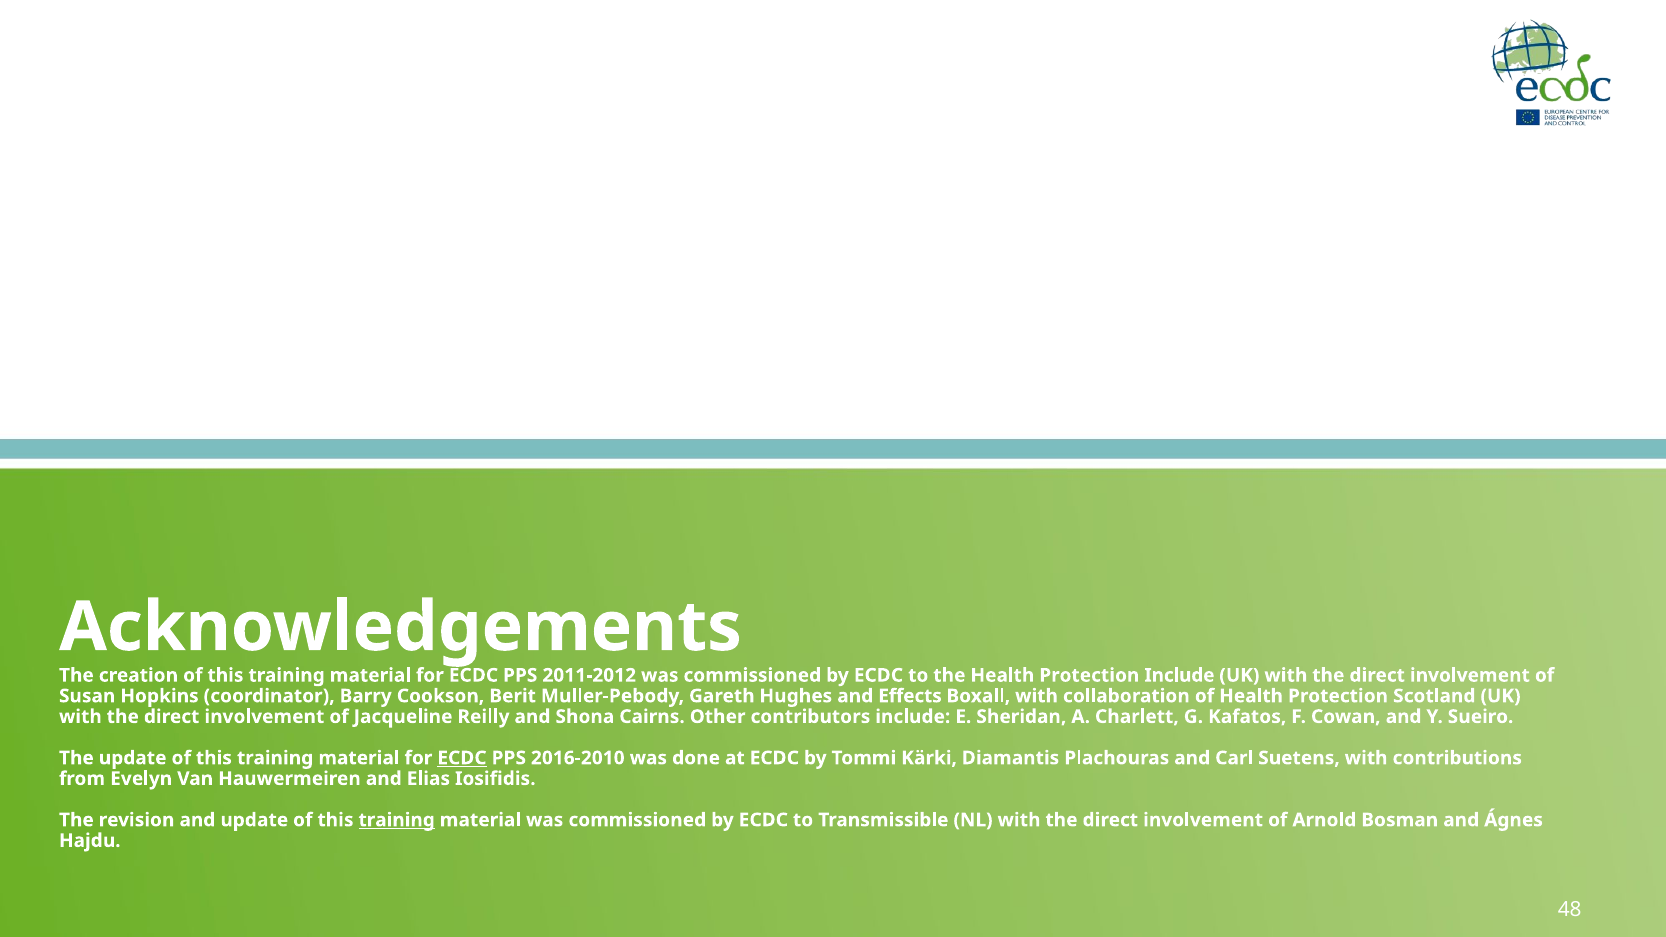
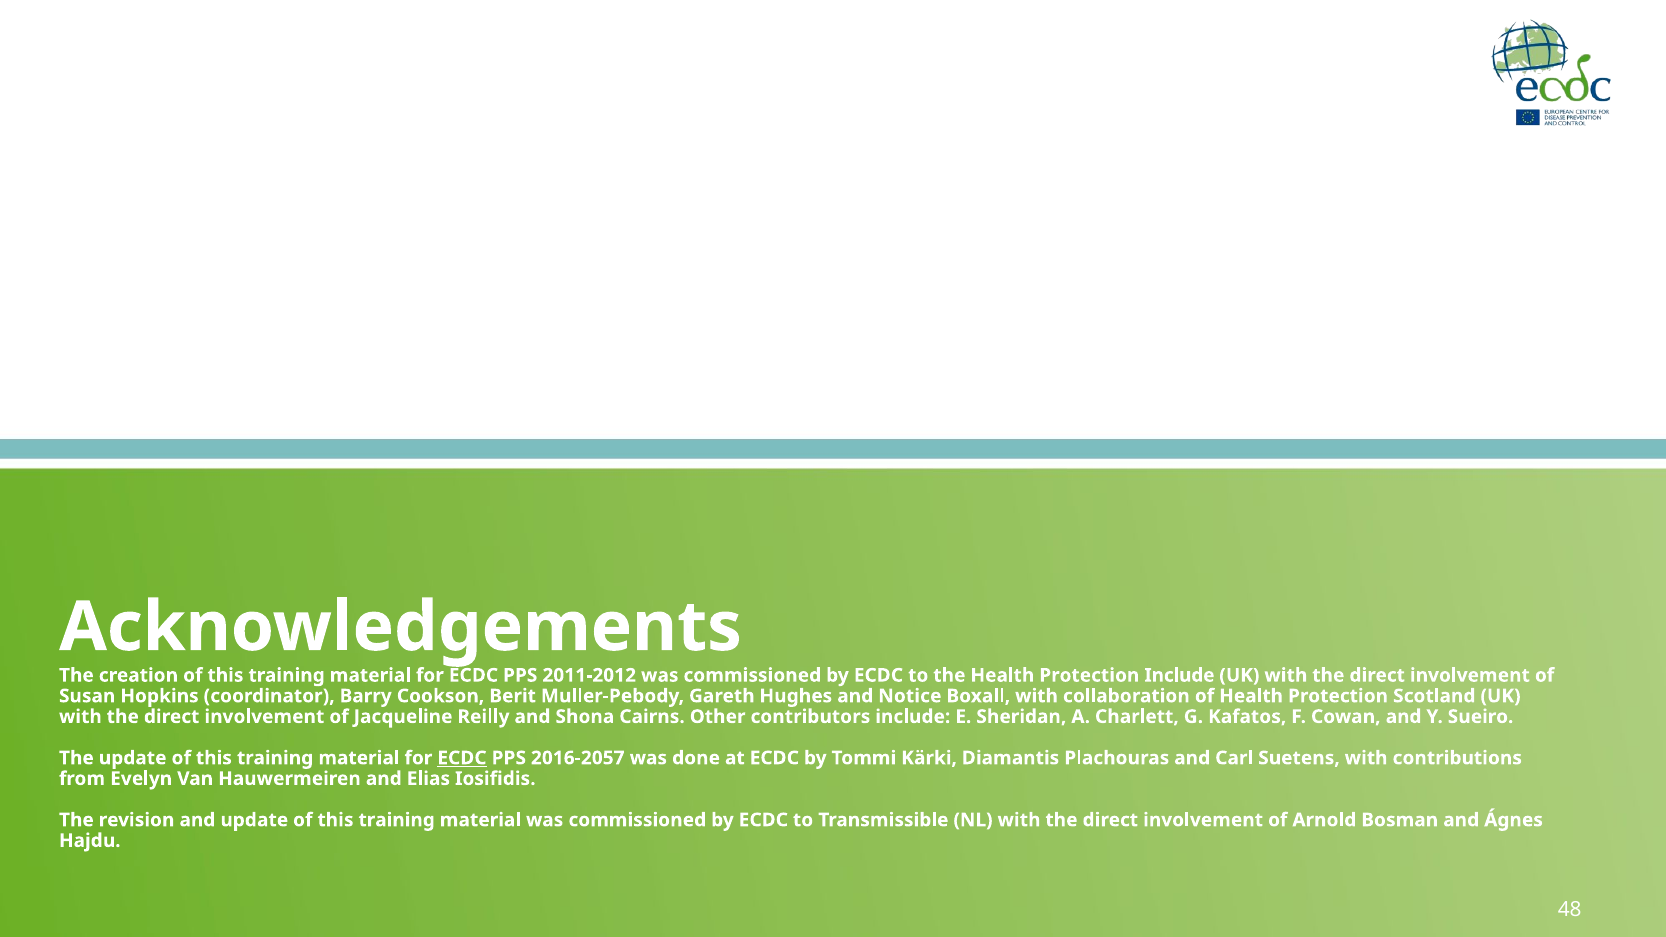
Effects: Effects -> Notice (910, 696)
2016-2010: 2016-2010 -> 2016-2057 (578, 758)
training underline: present -> none (397, 820)
